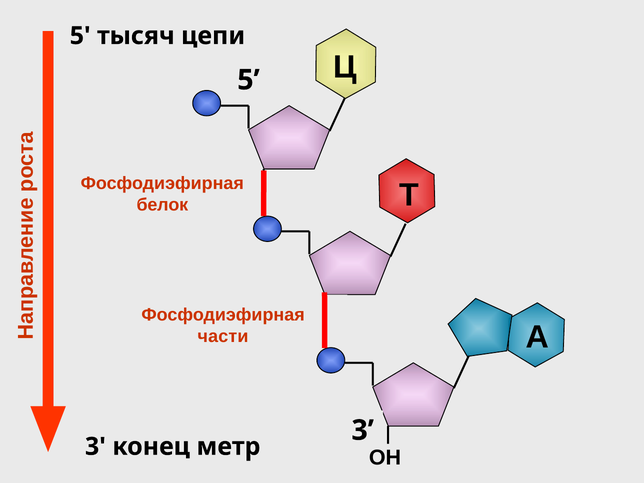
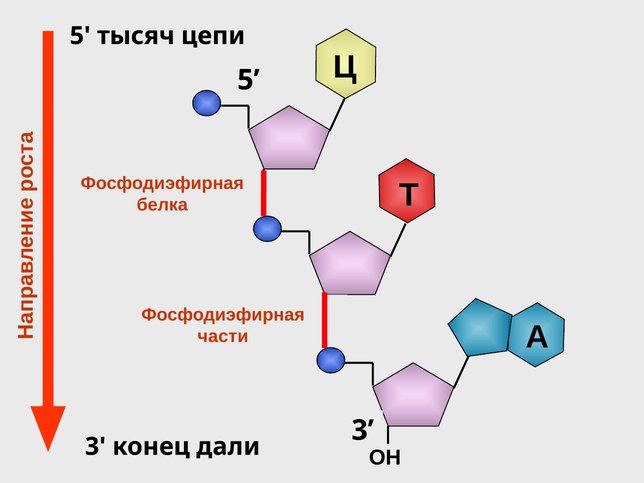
белок: белок -> белка (162, 205)
метр: метр -> дали (228, 447)
